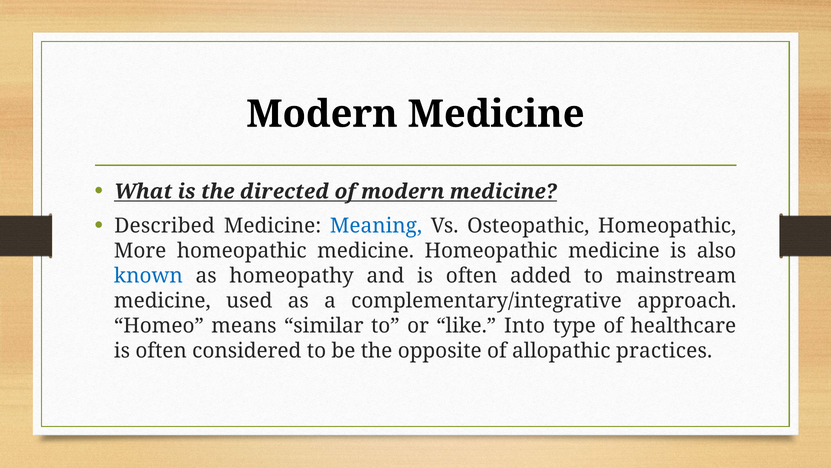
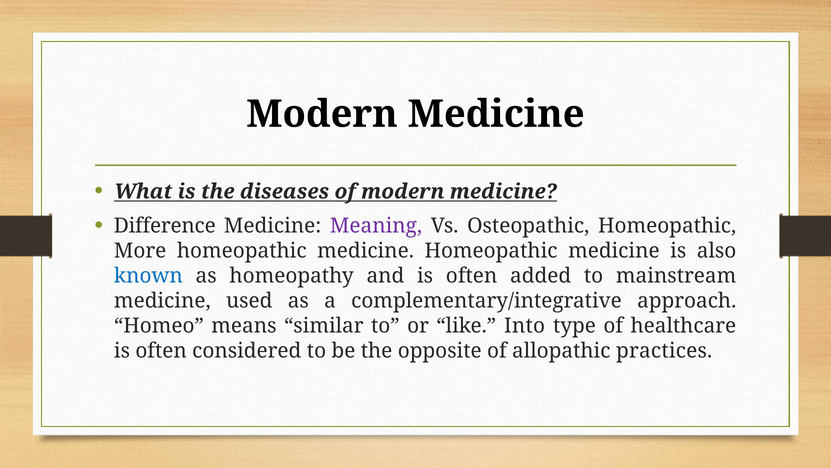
directed: directed -> diseases (285, 191)
Described: Described -> Difference (165, 226)
Meaning colour: blue -> purple (376, 226)
